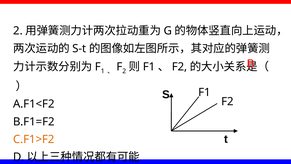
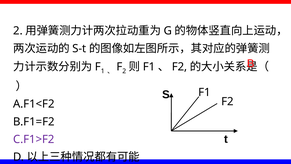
C.F1>F2 colour: orange -> purple (34, 139)
